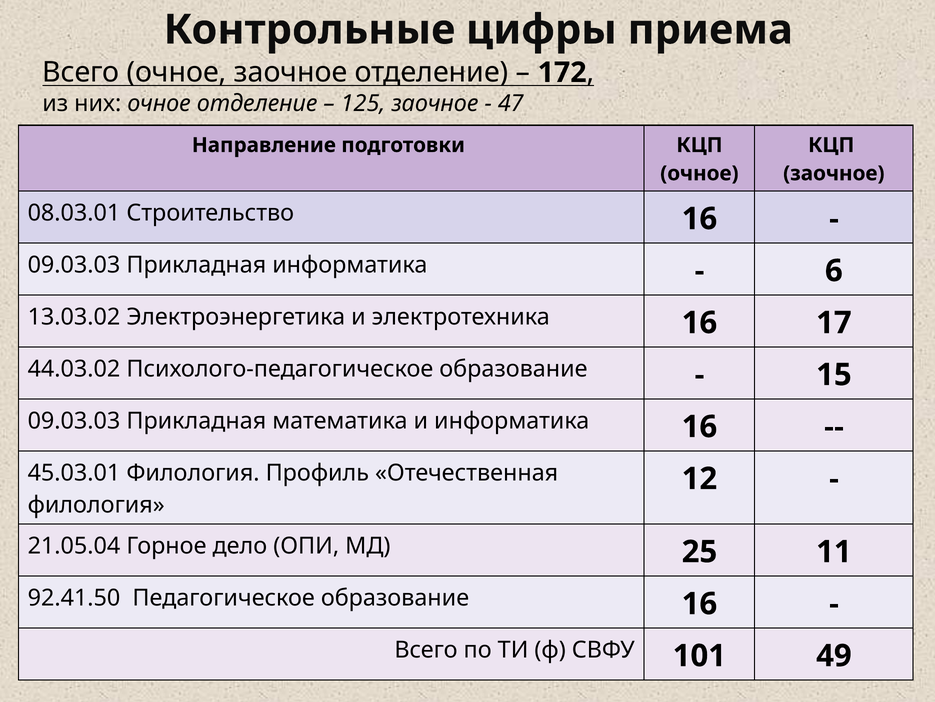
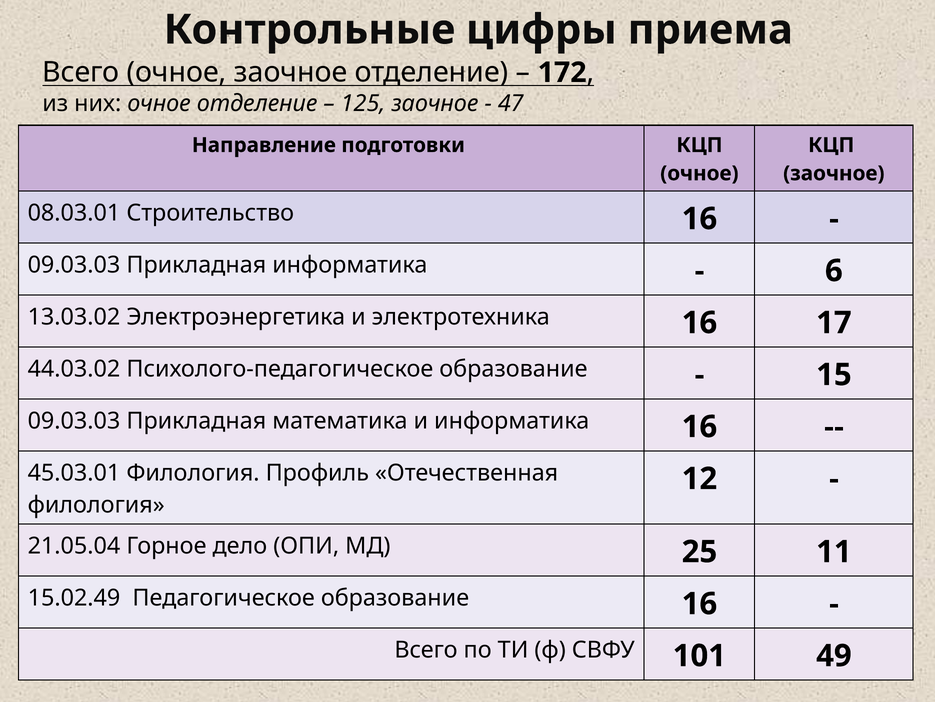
92.41.50: 92.41.50 -> 15.02.49 (74, 597)
